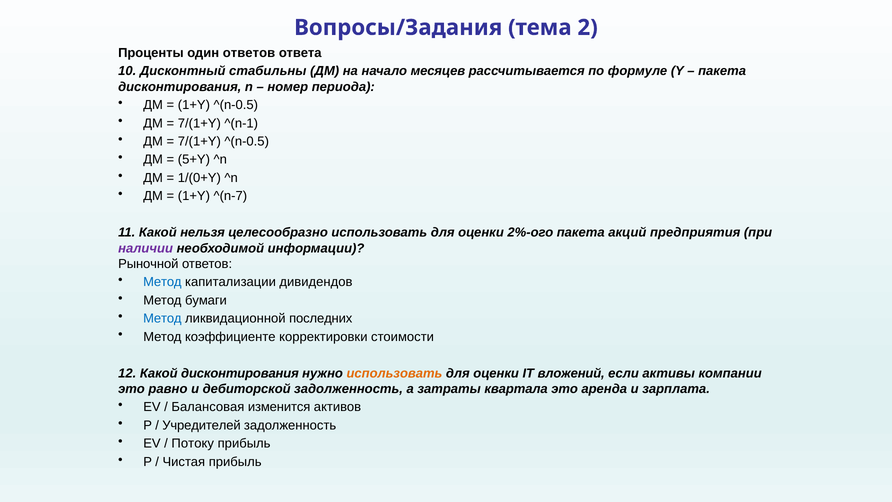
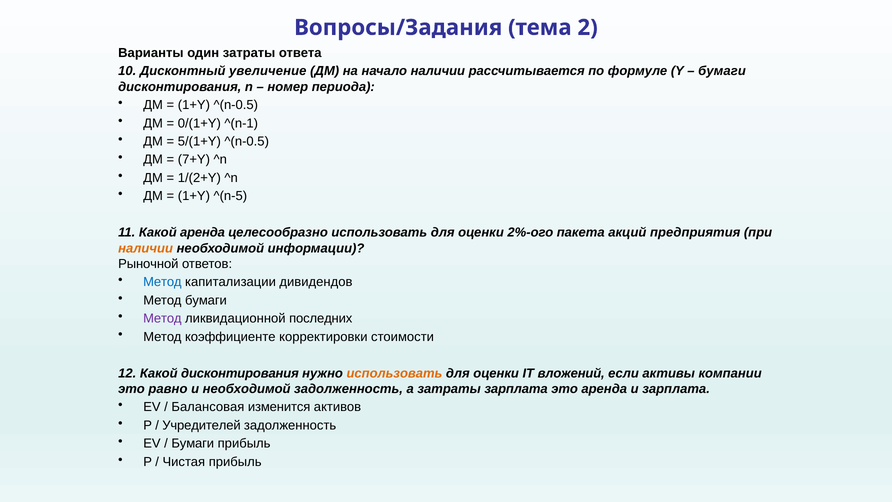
Проценты: Проценты -> Варианты (151, 53)
один ответов: ответов -> затраты (249, 53)
стабильны: стабильны -> увеличение (268, 71)
начало месяцев: месяцев -> наличии (438, 71)
пакета: пакета -> бумаги (722, 71)
7/(1+Y: 7/(1+Y -> 0/(1+Y (199, 123)
7/(1+Y: 7/(1+Y -> 5/(1+Y (199, 141)
5+Y: 5+Y -> 7+Y (194, 160)
1/(0+Y: 1/(0+Y -> 1/(2+Y (199, 178)
^(n-7: ^(n-7 -> ^(n-5 (230, 196)
Какой нельзя: нельзя -> аренда (203, 233)
наличии colour: purple -> orange (146, 248)
Метод colour: blue -> purple (162, 318)
и дебиторской: дебиторской -> необходимой (247, 389)
затраты квартала: квартала -> зарплата (516, 389)
Потоку: Потоку -> Бумаги (193, 443)
